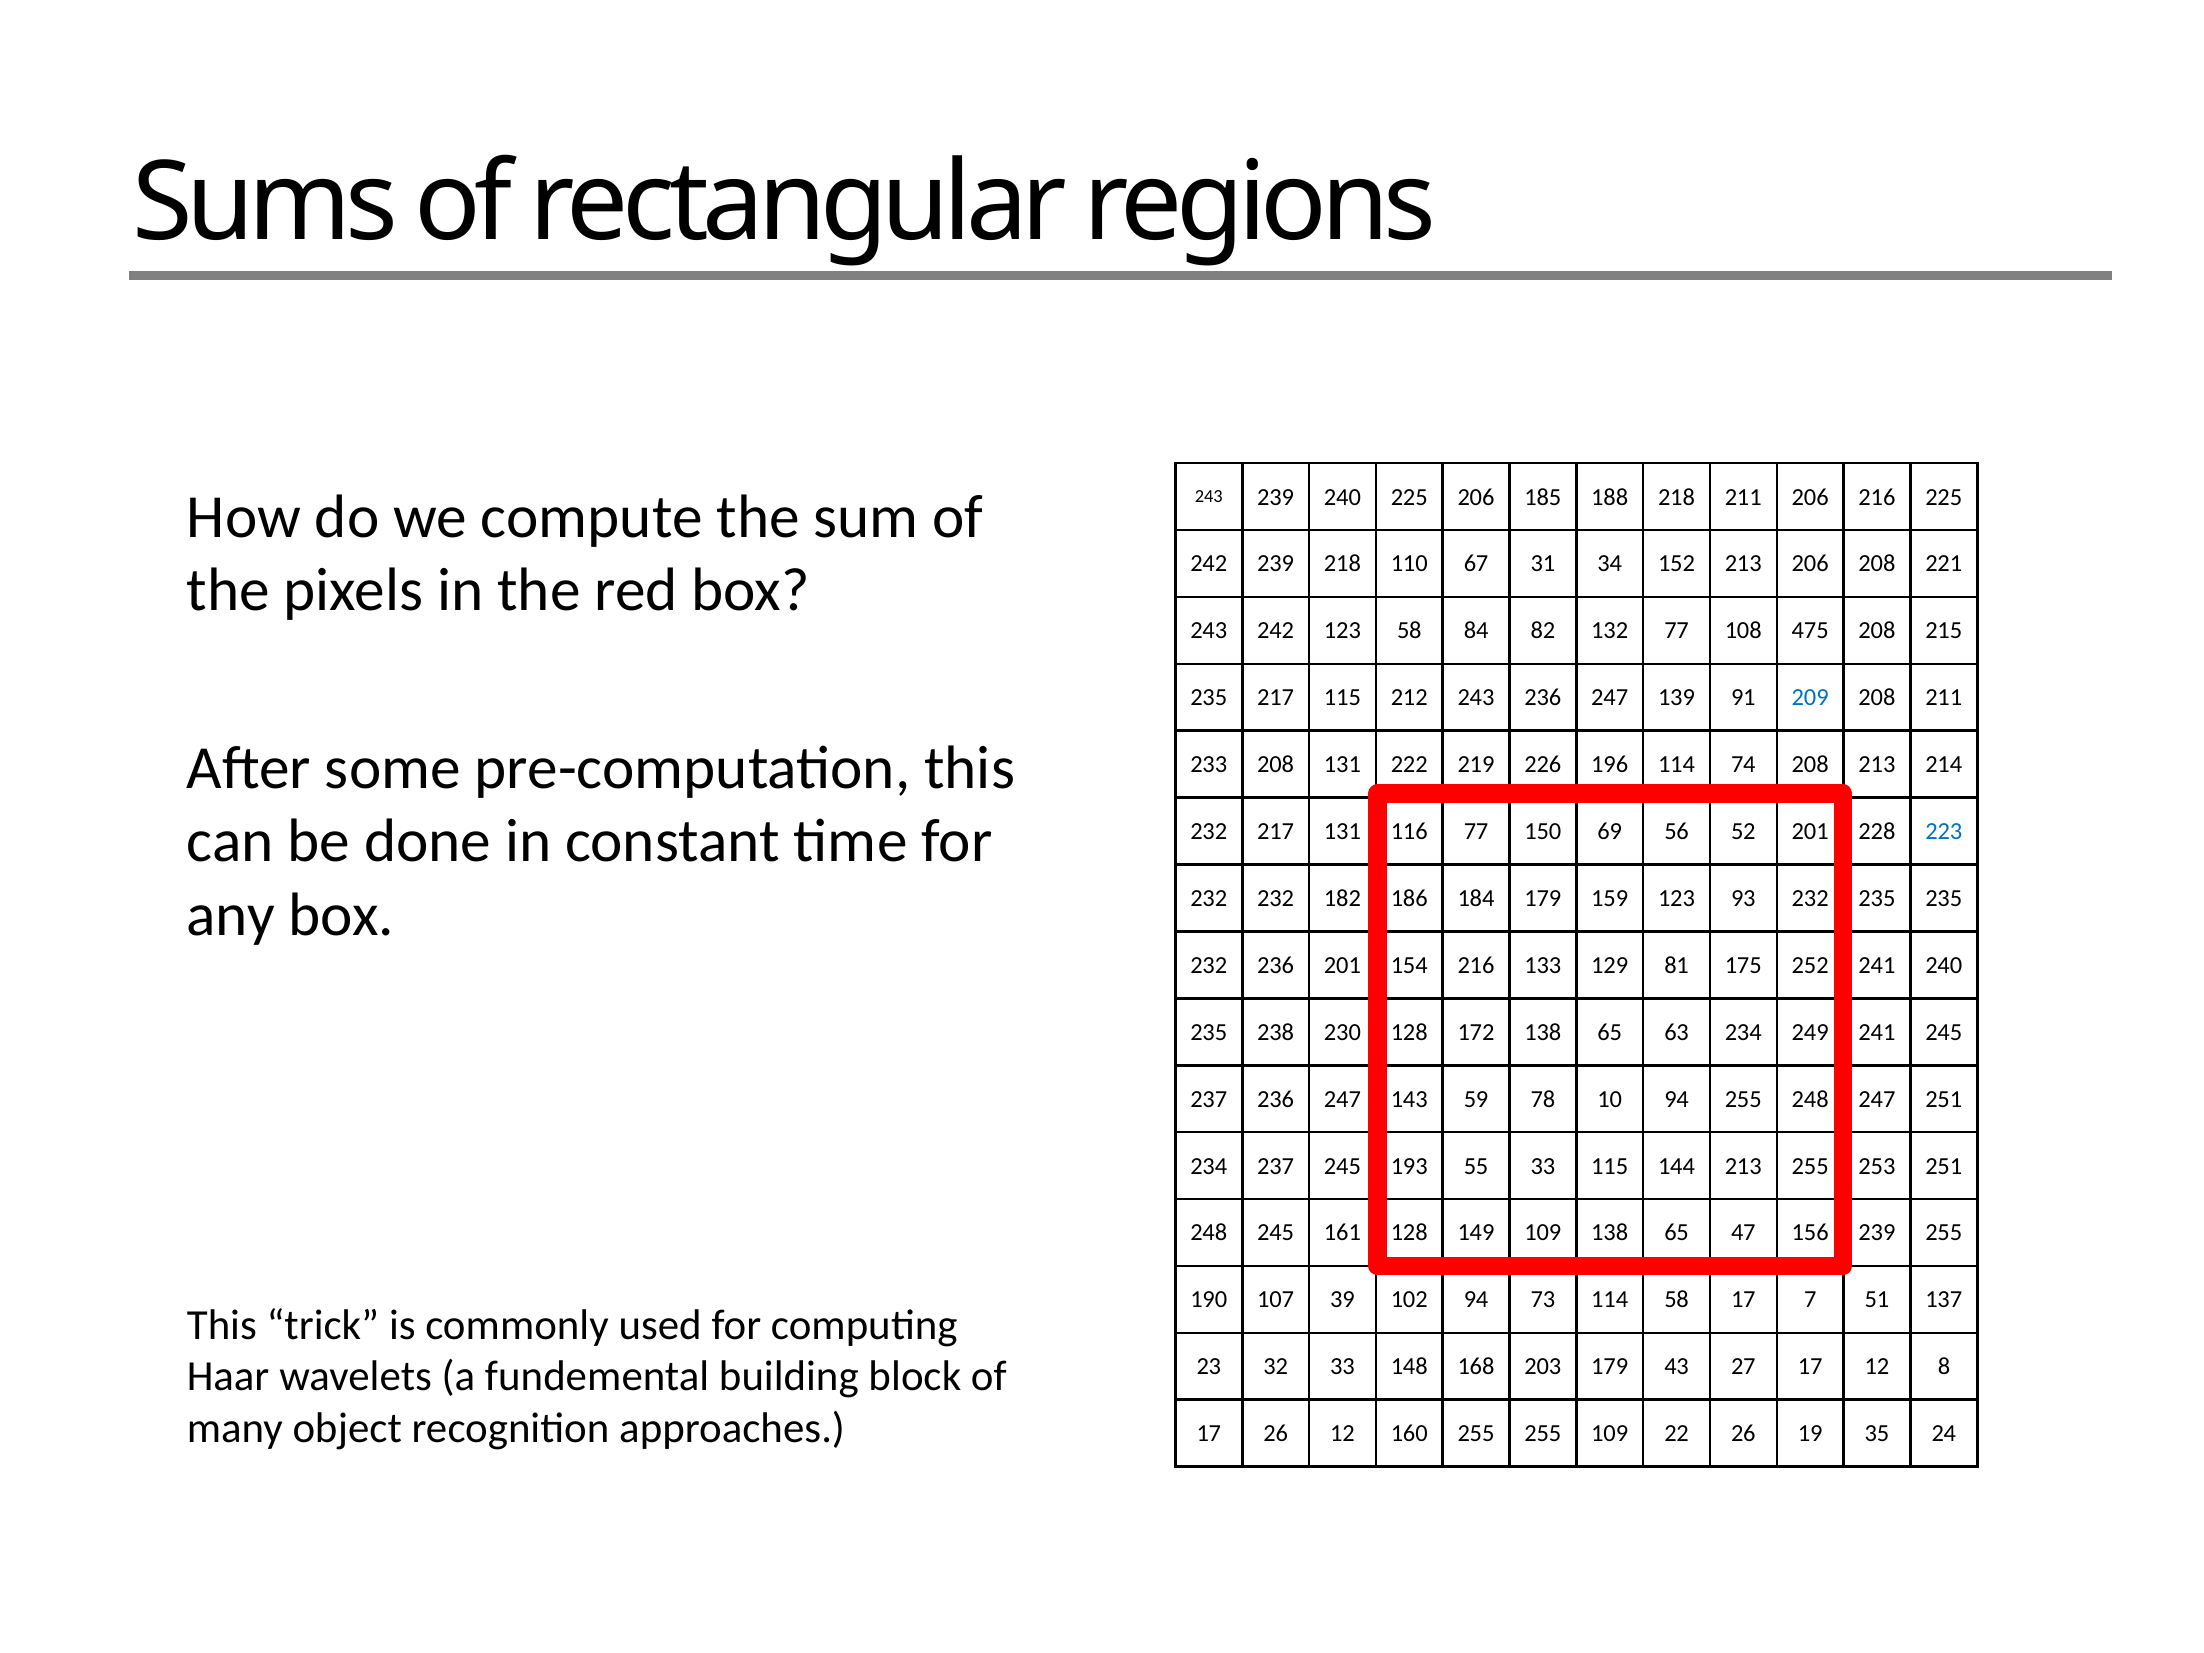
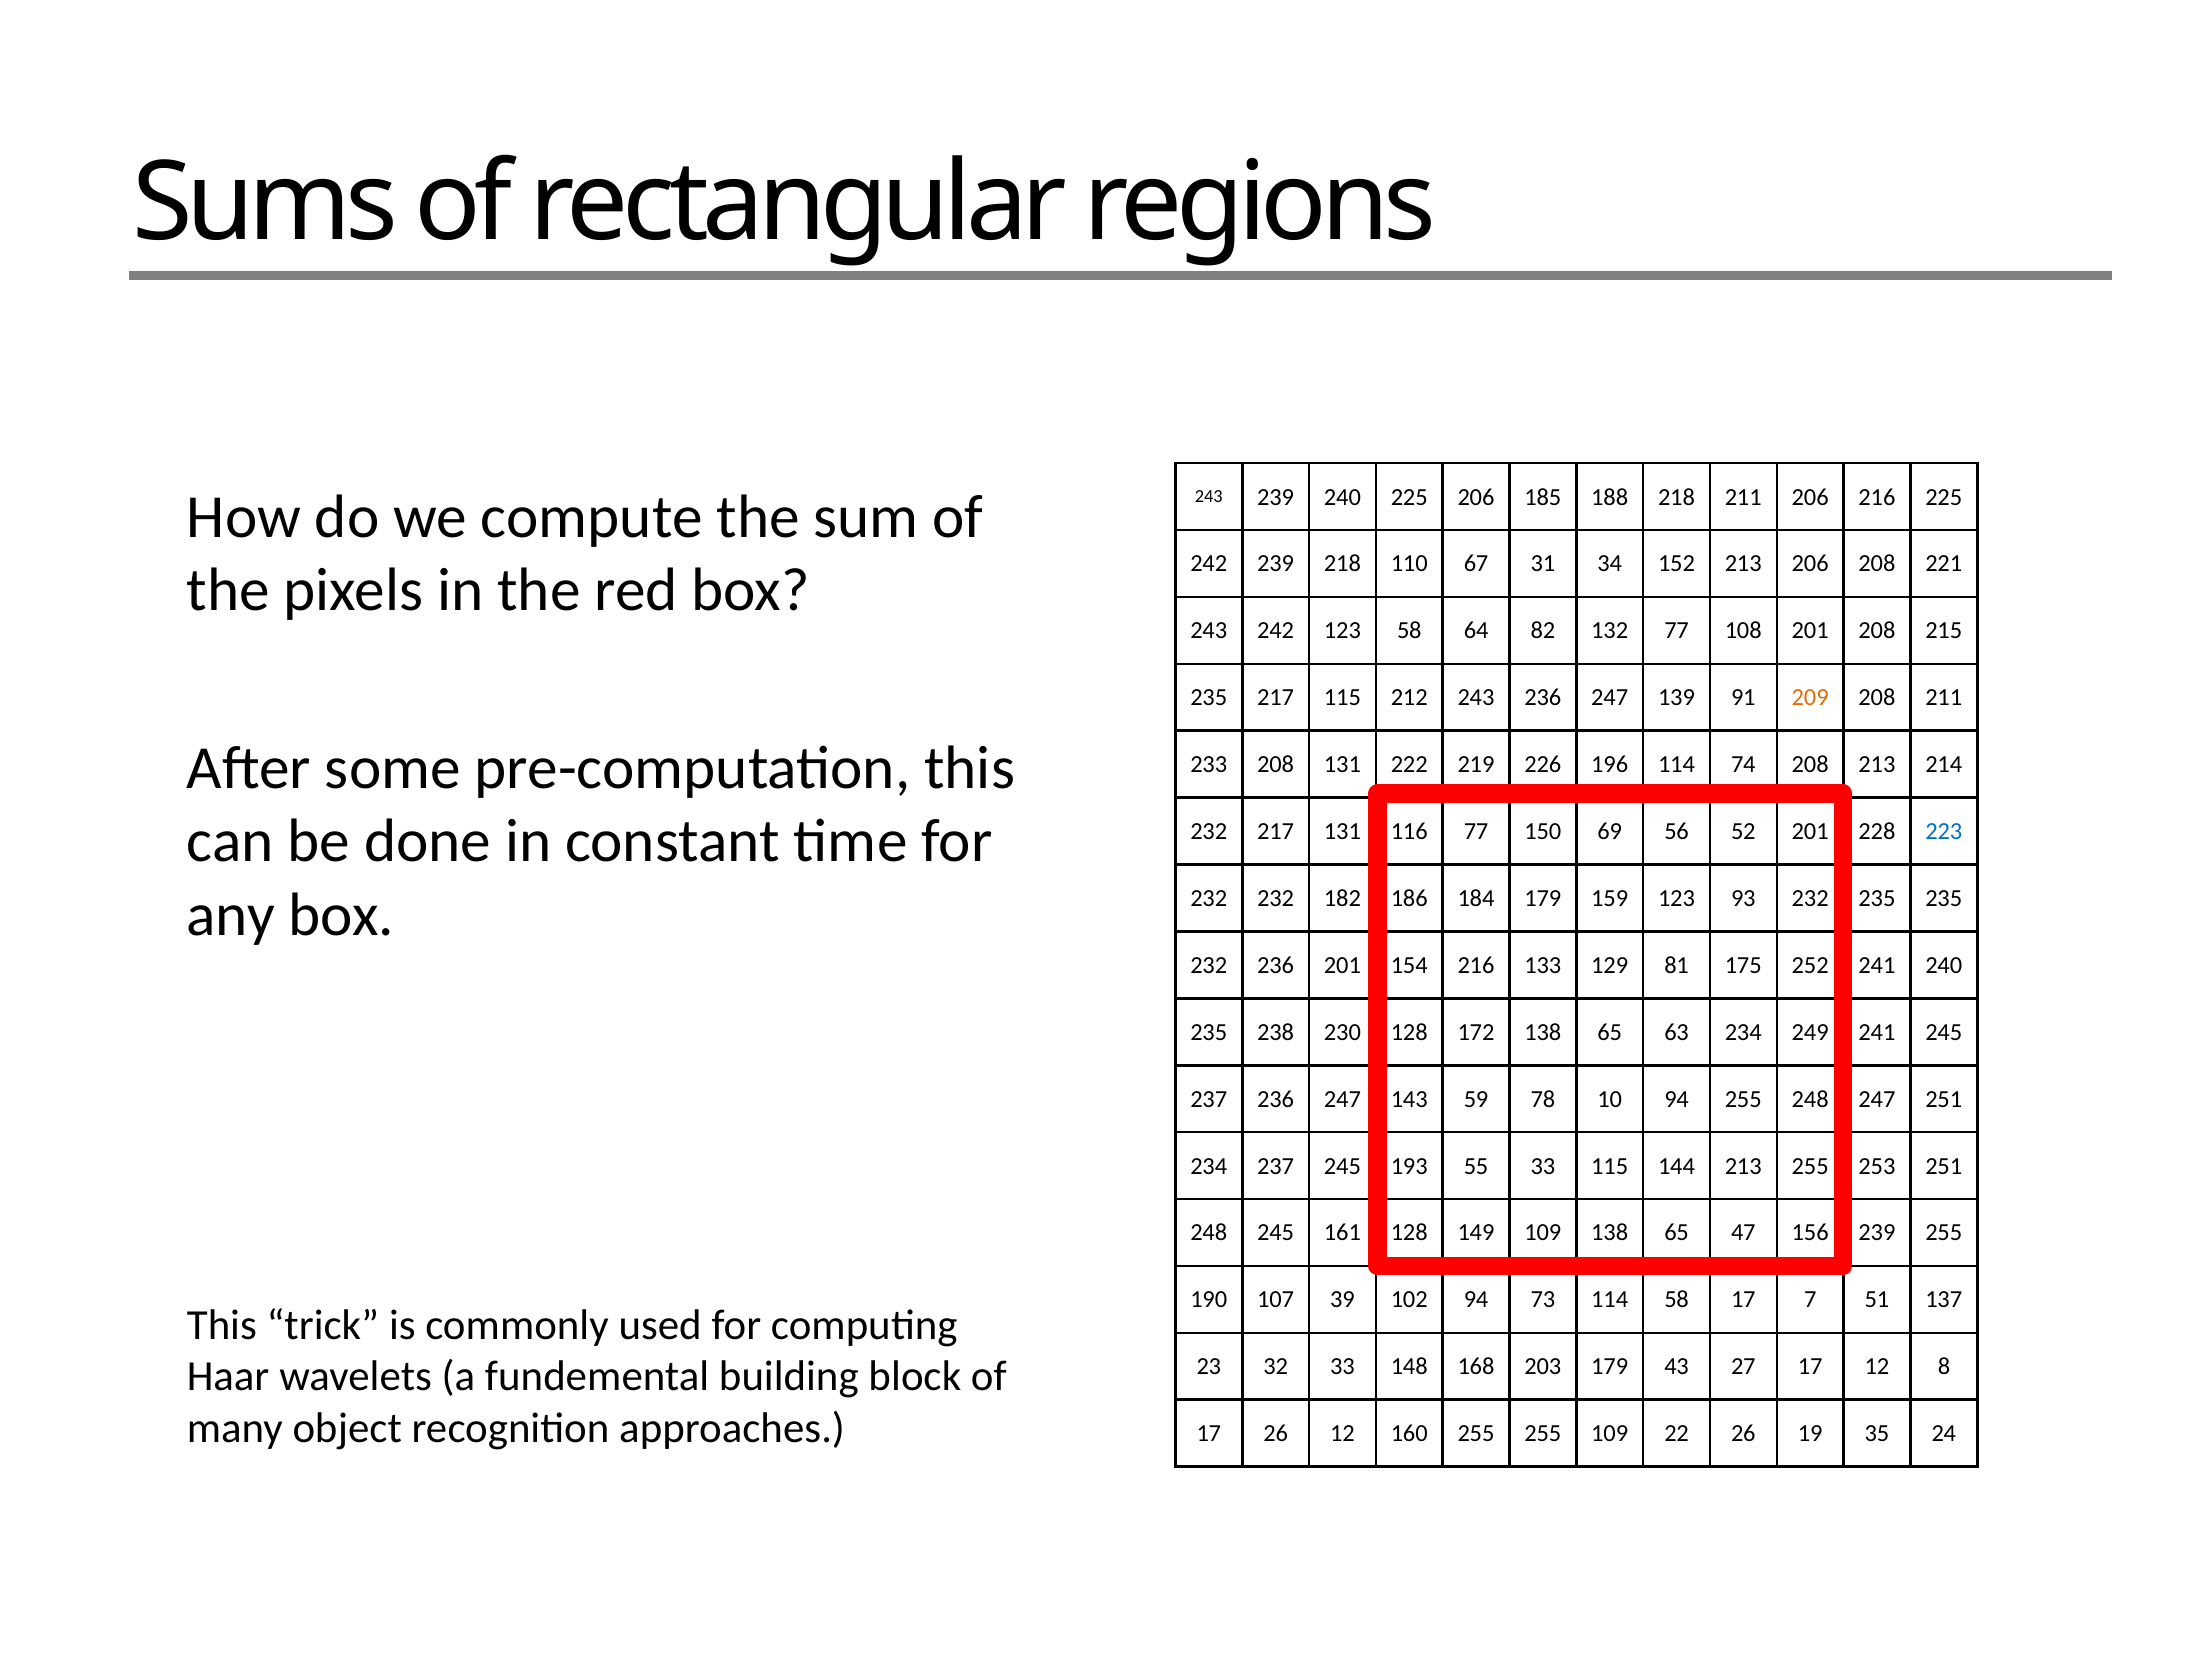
84: 84 -> 64 (1476, 631)
108 475: 475 -> 201 (1810, 631)
209 colour: blue -> orange (1810, 698)
